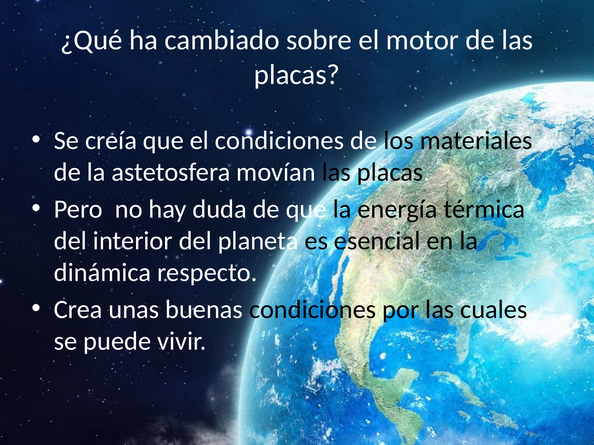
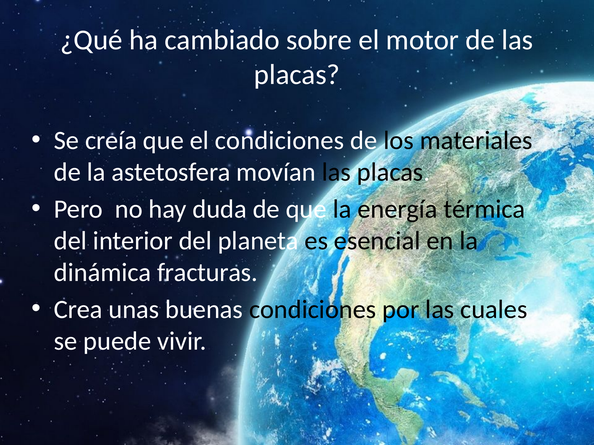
respecto: respecto -> fracturas (207, 273)
